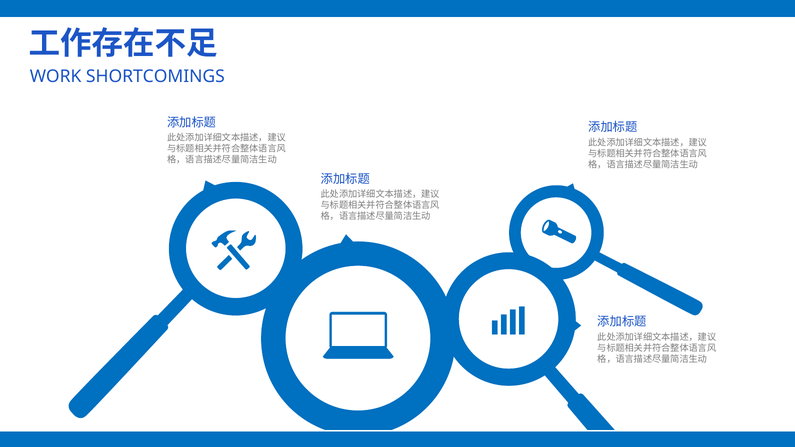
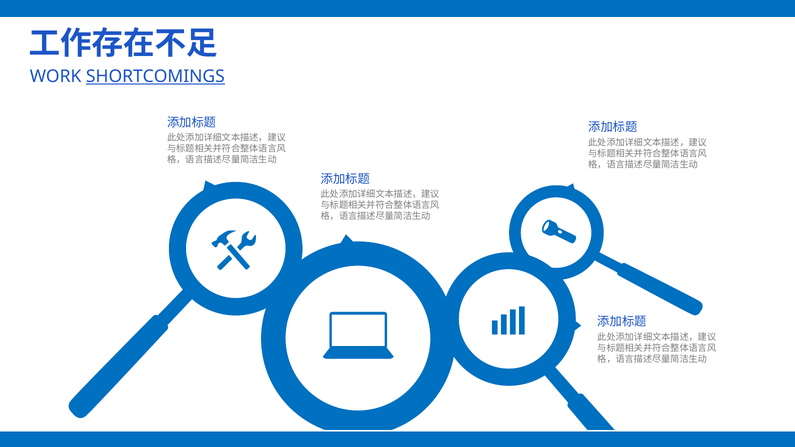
SHORTCOMINGS underline: none -> present (155, 76)
